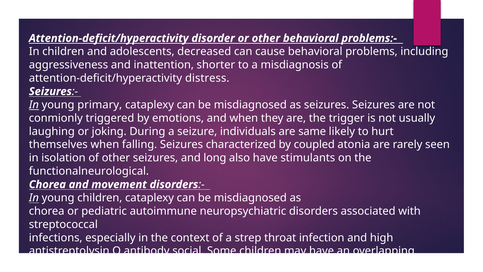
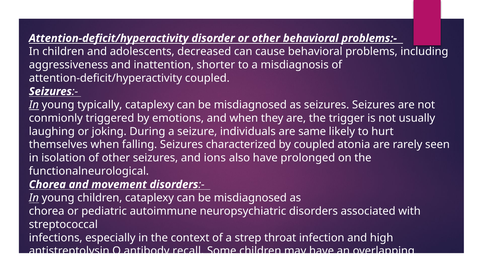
attention-deficit/hyperactivity distress: distress -> coupled (207, 78)
primary: primary -> typically (100, 105)
long: long -> ions (215, 158)
stimulants: stimulants -> prolonged (308, 158)
social: social -> recall (188, 251)
